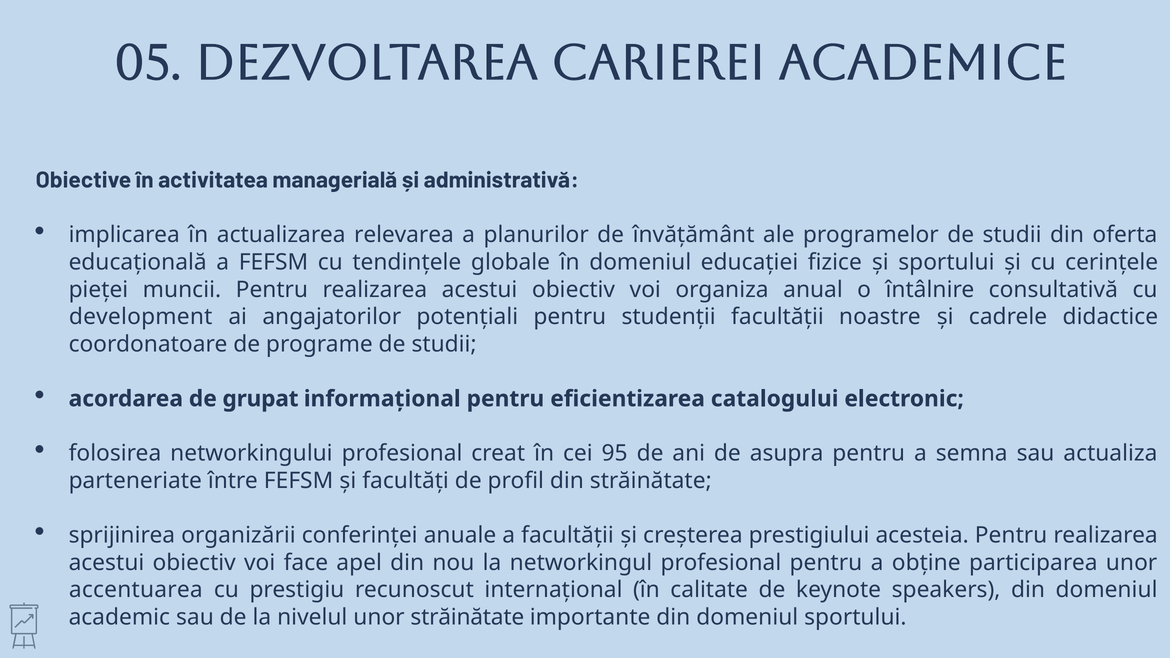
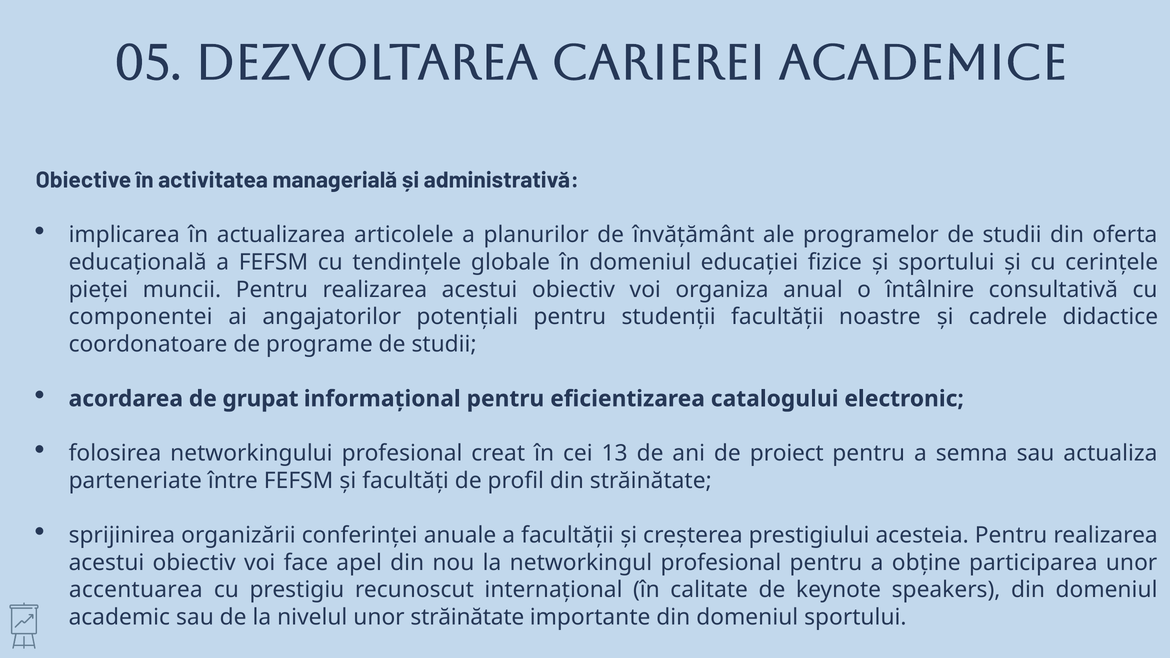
relevarea: relevarea -> articolele (404, 235)
development: development -> componentei (141, 317)
95: 95 -> 13 (615, 453)
asupra: asupra -> proiect (787, 453)
